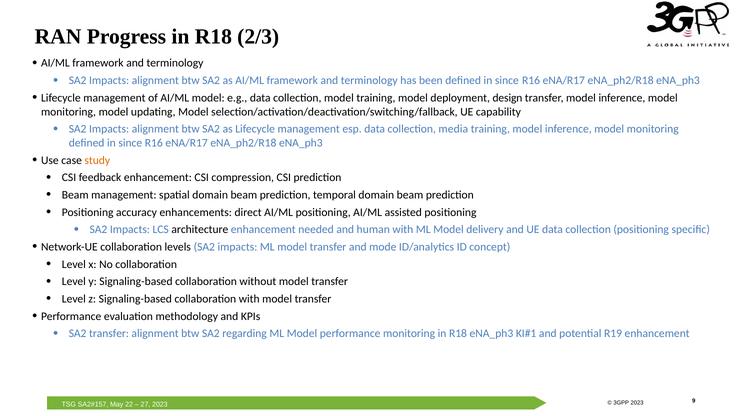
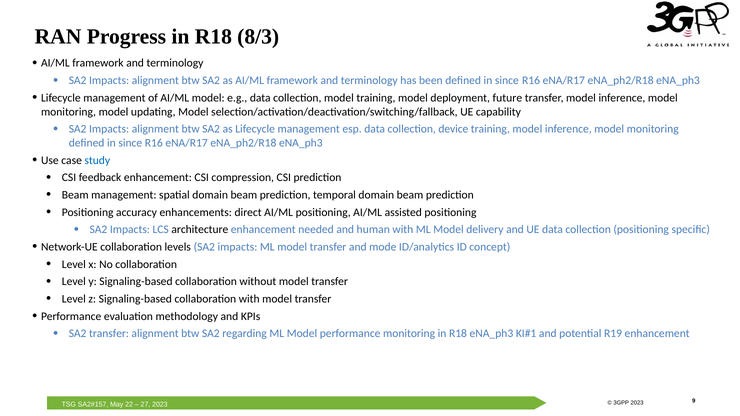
2/3: 2/3 -> 8/3 (258, 36)
design: design -> future (507, 98)
media: media -> device (453, 129)
study colour: orange -> blue (97, 160)
